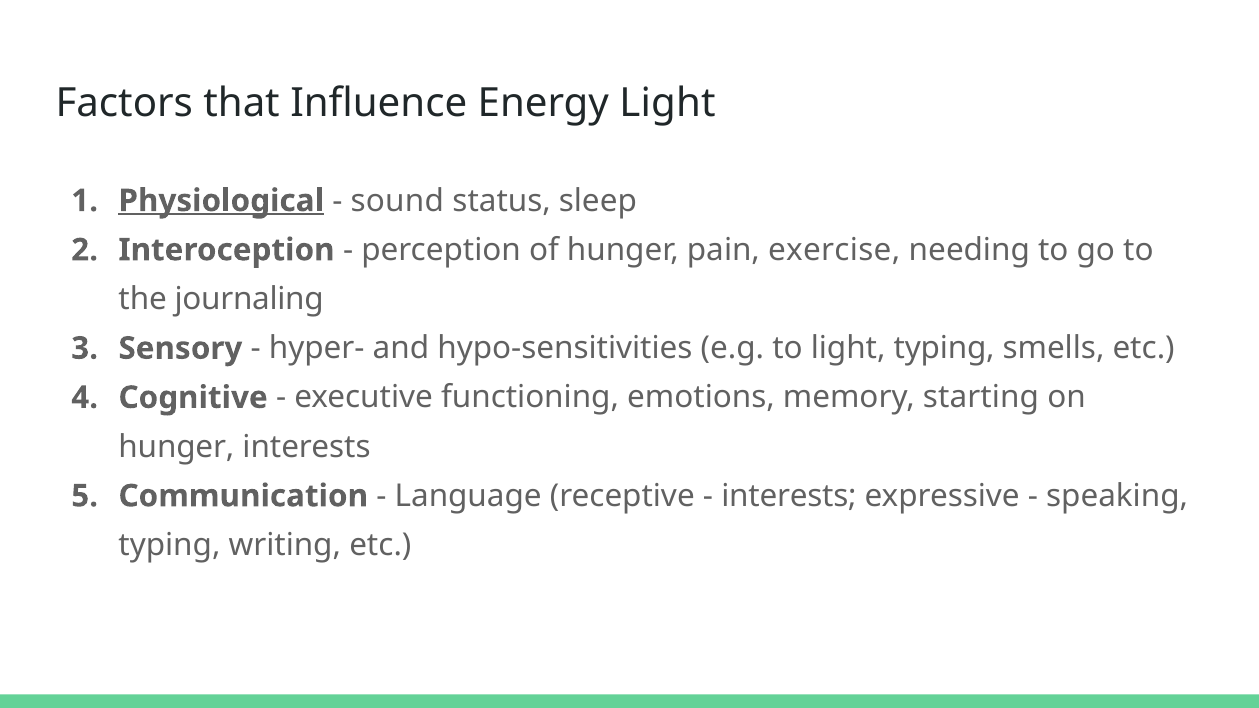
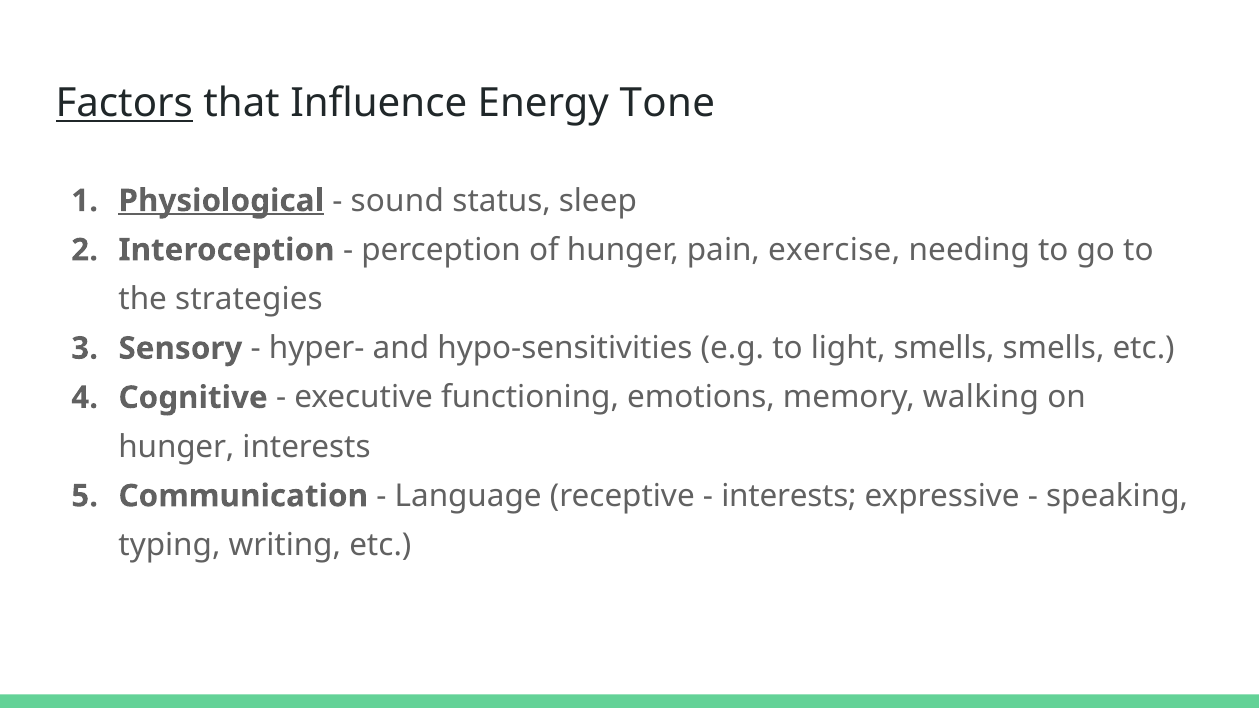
Factors underline: none -> present (124, 104)
Energy Light: Light -> Tone (667, 104)
journaling: journaling -> strategies (249, 299)
light typing: typing -> smells (944, 348)
starting: starting -> walking (981, 398)
